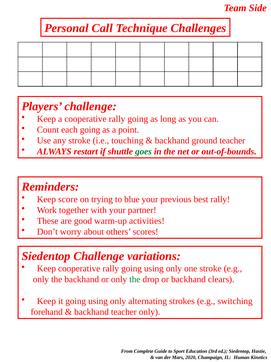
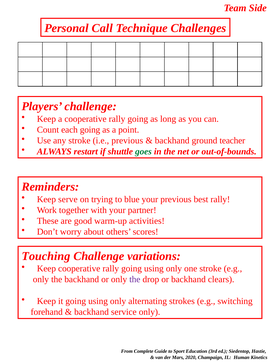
i.e touching: touching -> previous (127, 140)
score: score -> serve (68, 199)
Siedentop: Siedentop -> Touching (46, 256)
the colour: green -> purple (135, 279)
backhand teacher: teacher -> service (124, 311)
